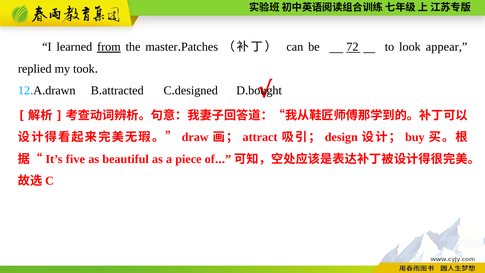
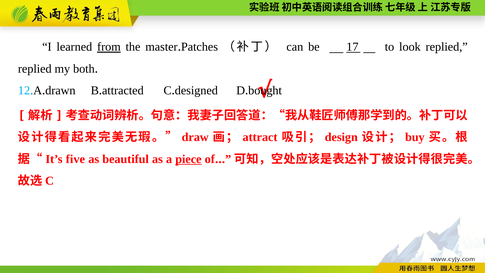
72: 72 -> 17 (352, 47)
look appear: appear -> replied (447, 47)
took: took -> both (84, 69)
piece underline: none -> present (188, 159)
